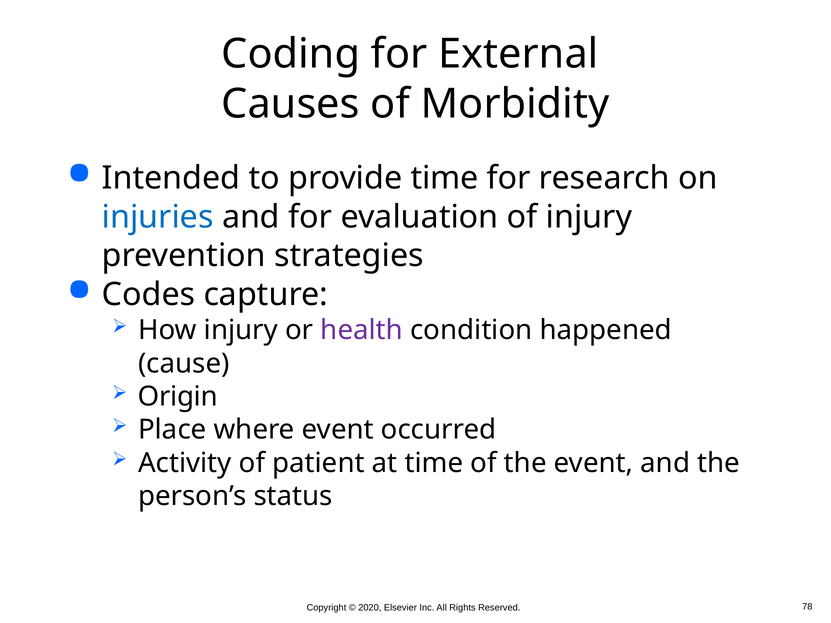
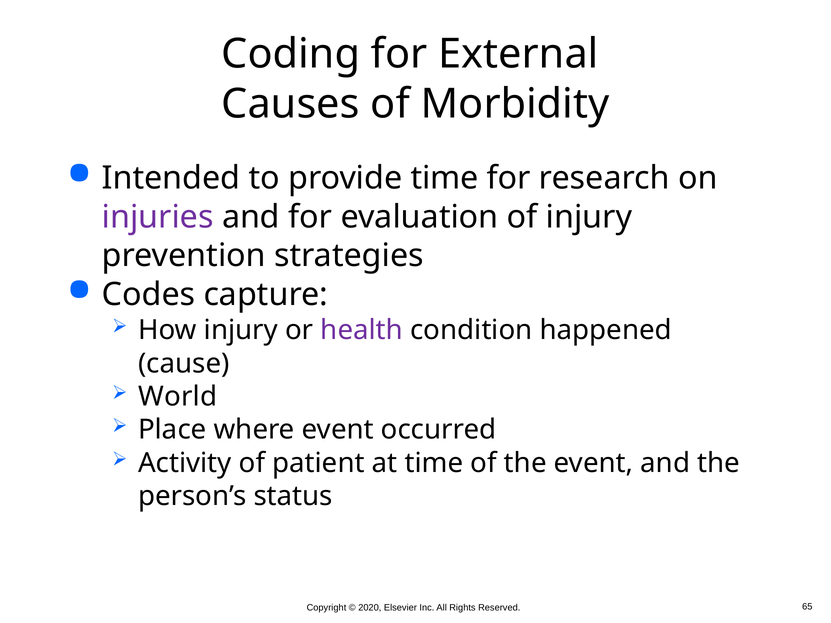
injuries colour: blue -> purple (158, 217)
Origin: Origin -> World (178, 397)
78: 78 -> 65 (807, 607)
